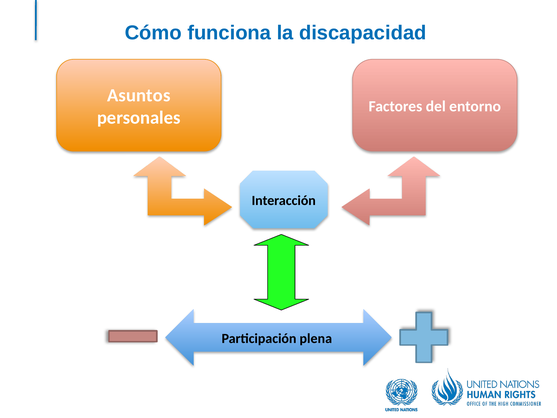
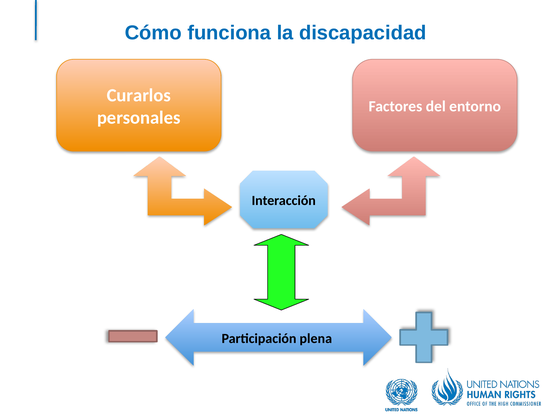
Asuntos: Asuntos -> Curarlos (139, 95)
